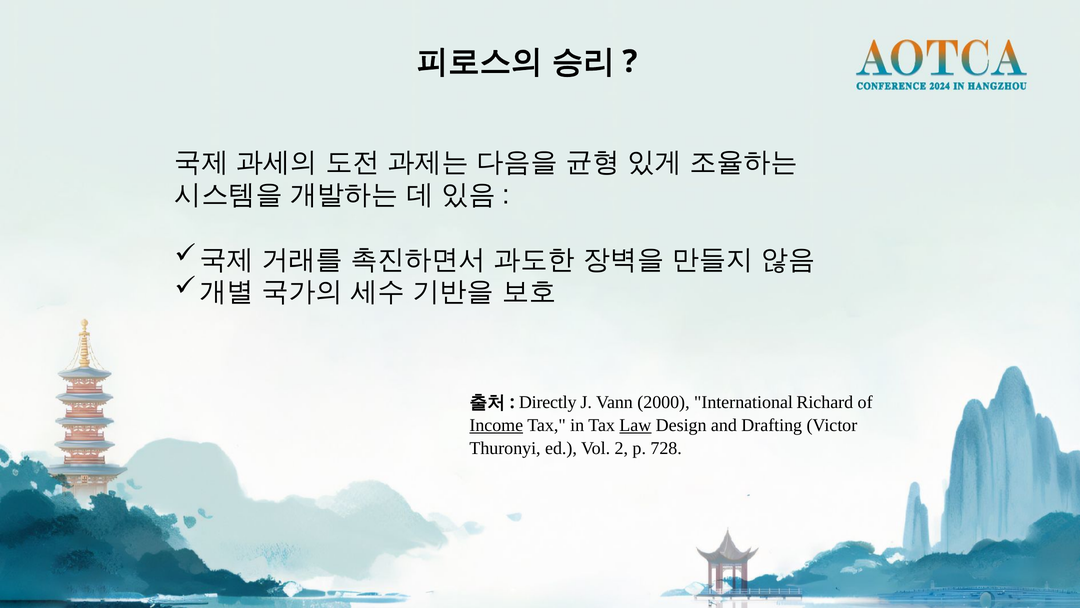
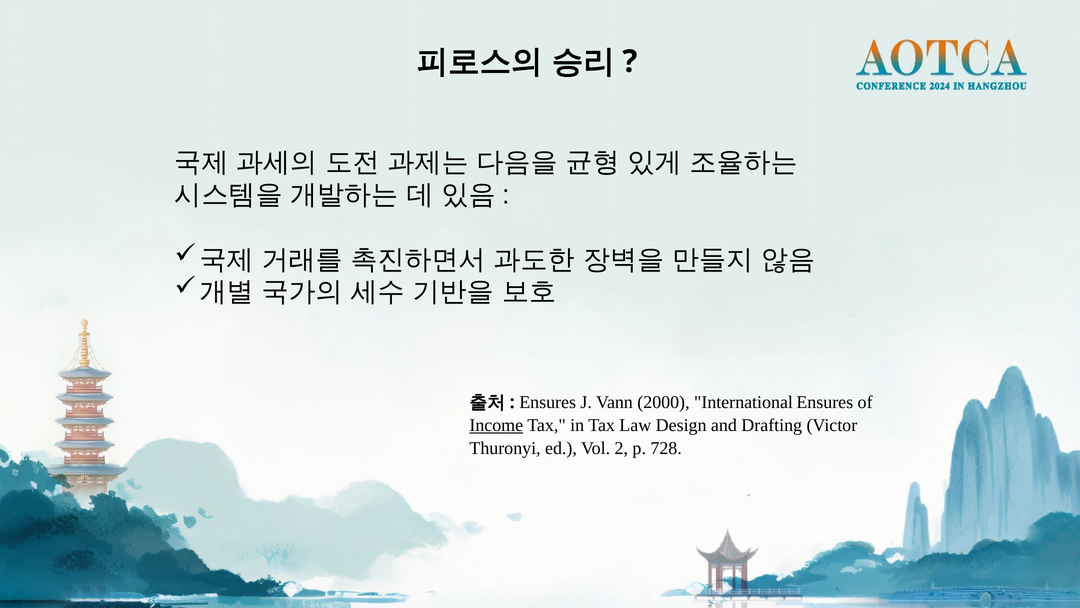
Directly: Directly -> Ensures (548, 402)
International Richard: Richard -> Ensures (825, 402)
Law underline: present -> none (635, 425)
